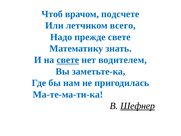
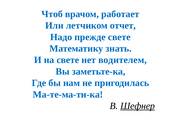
подсчете: подсчете -> работает (120, 14)
всего: всего -> отчет (123, 25)
свете underline: present -> none (68, 60)
